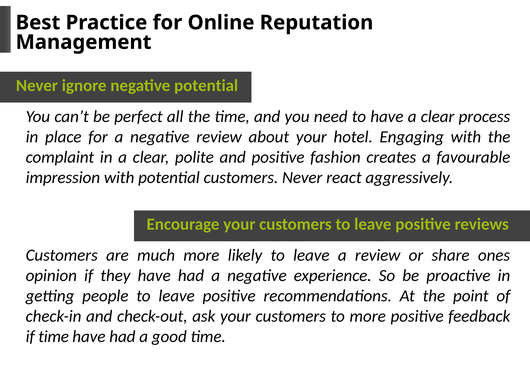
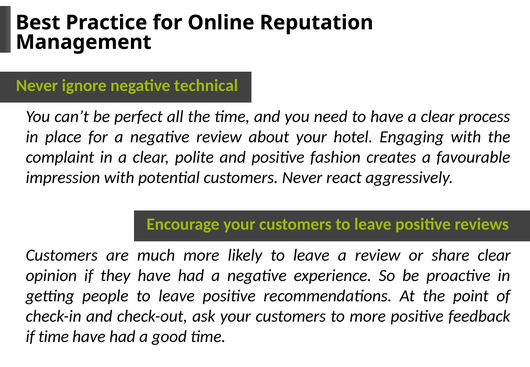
negative potential: potential -> technical (206, 86)
share ones: ones -> clear (494, 255)
